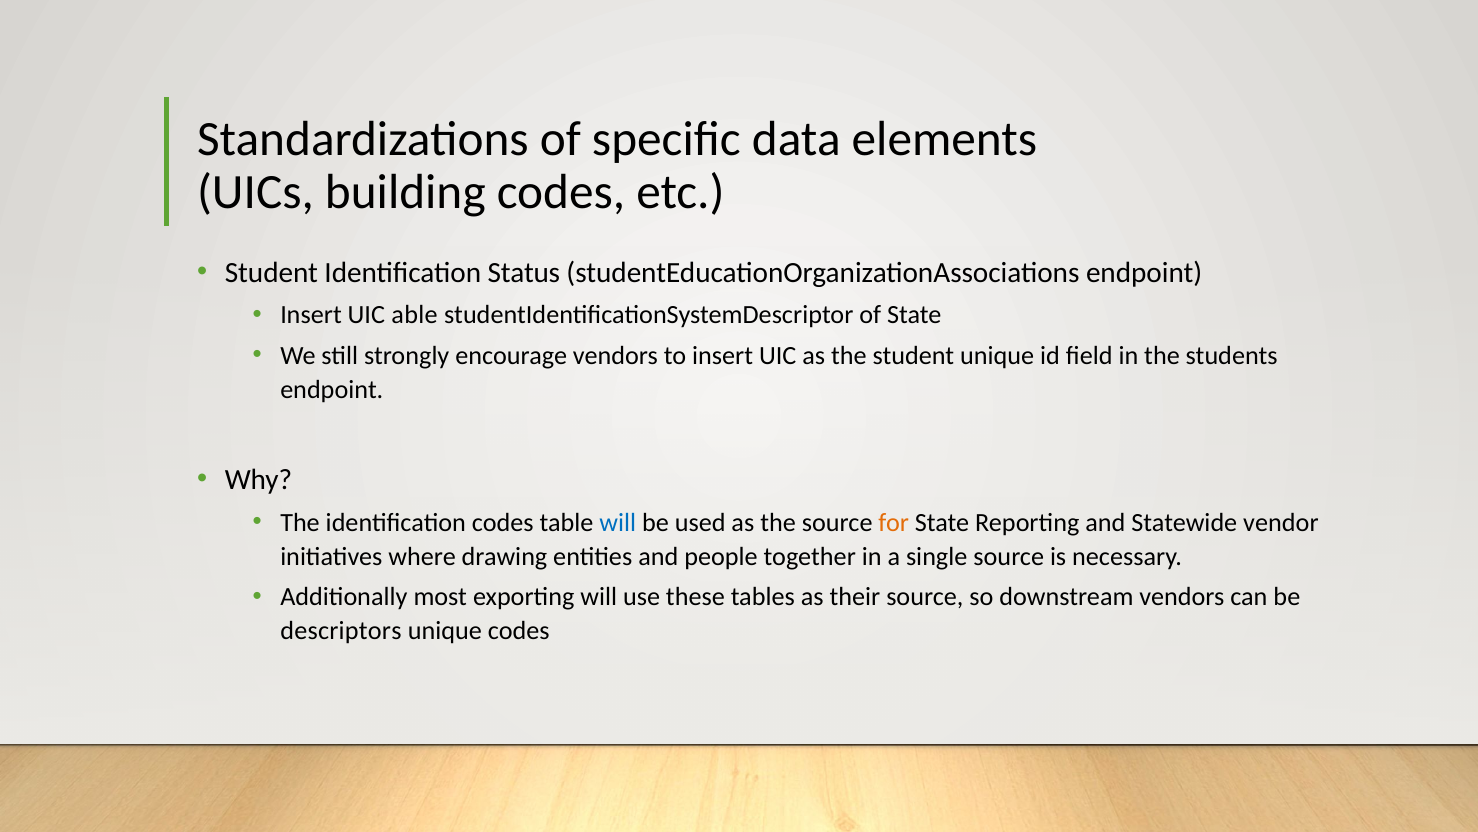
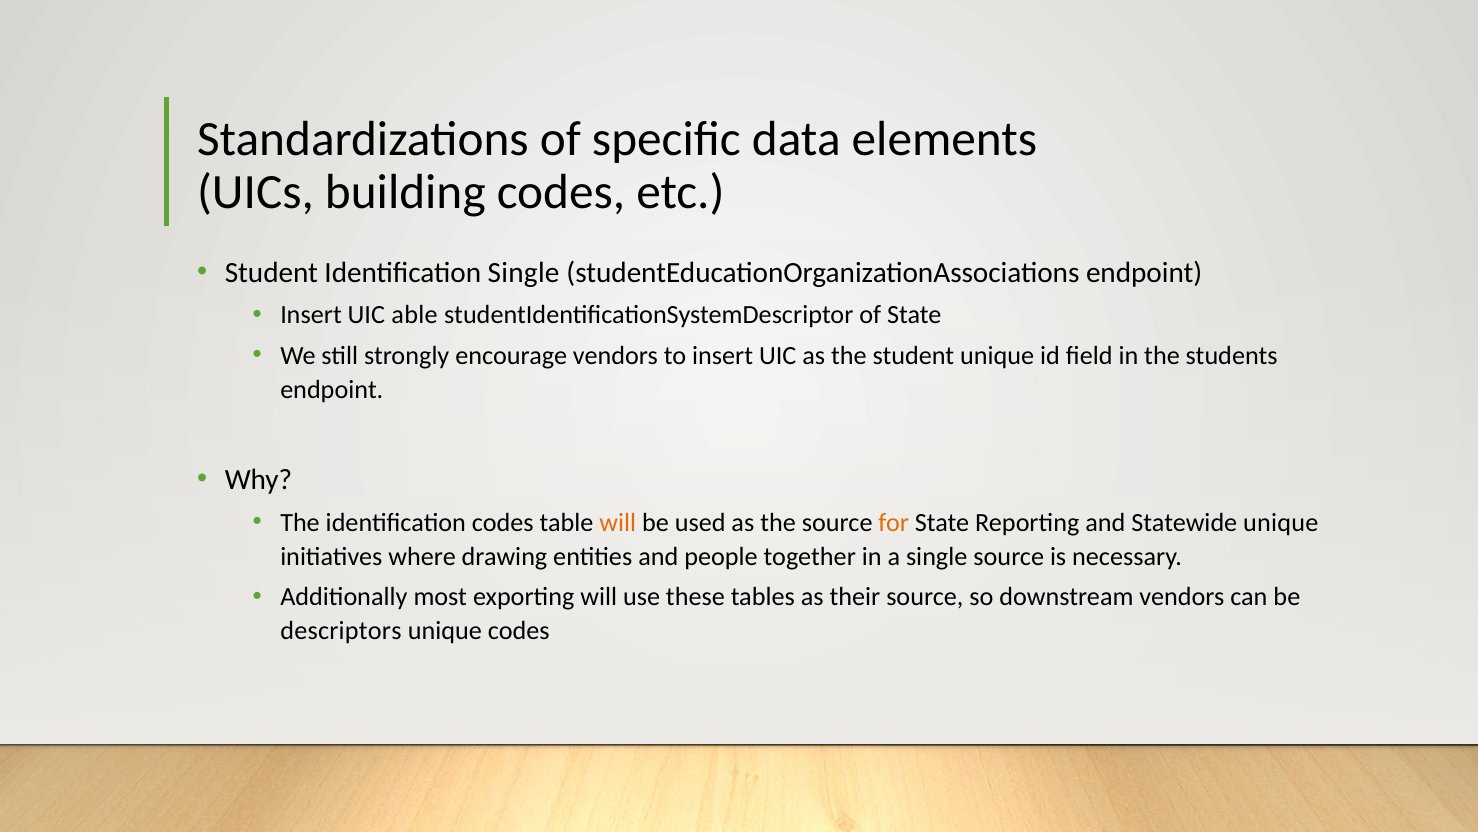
Identification Status: Status -> Single (524, 272)
will colour: blue -> orange (618, 522)
Statewide vendor: vendor -> unique (1281, 522)
